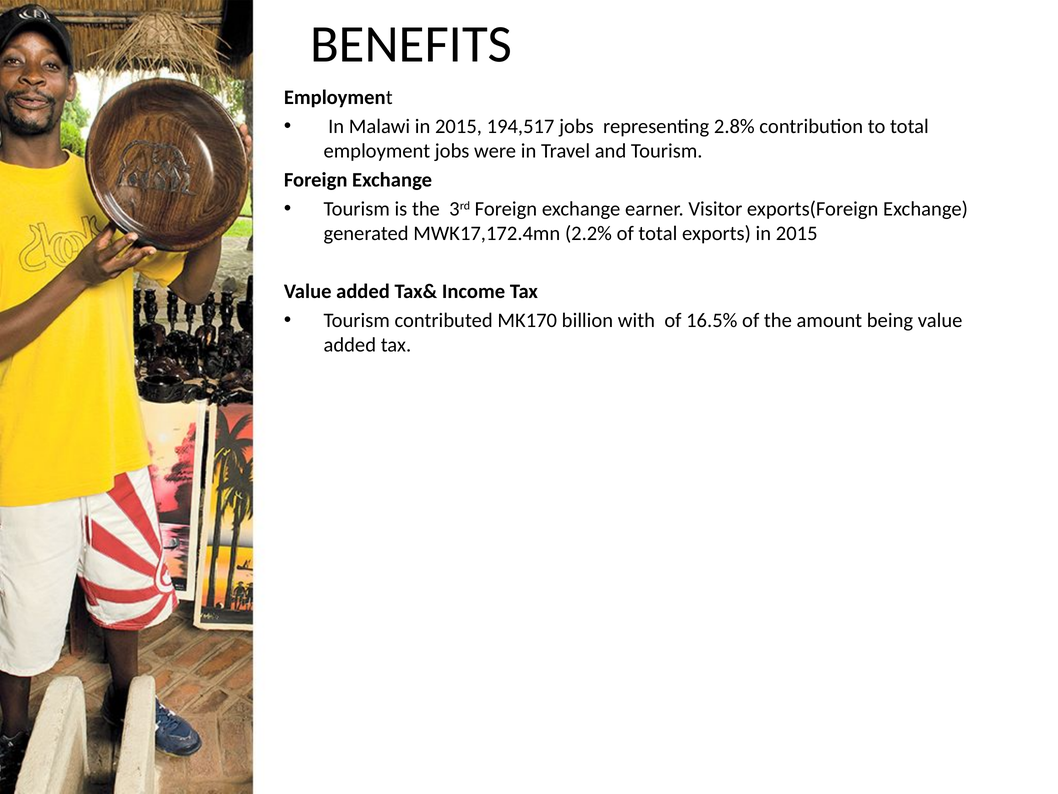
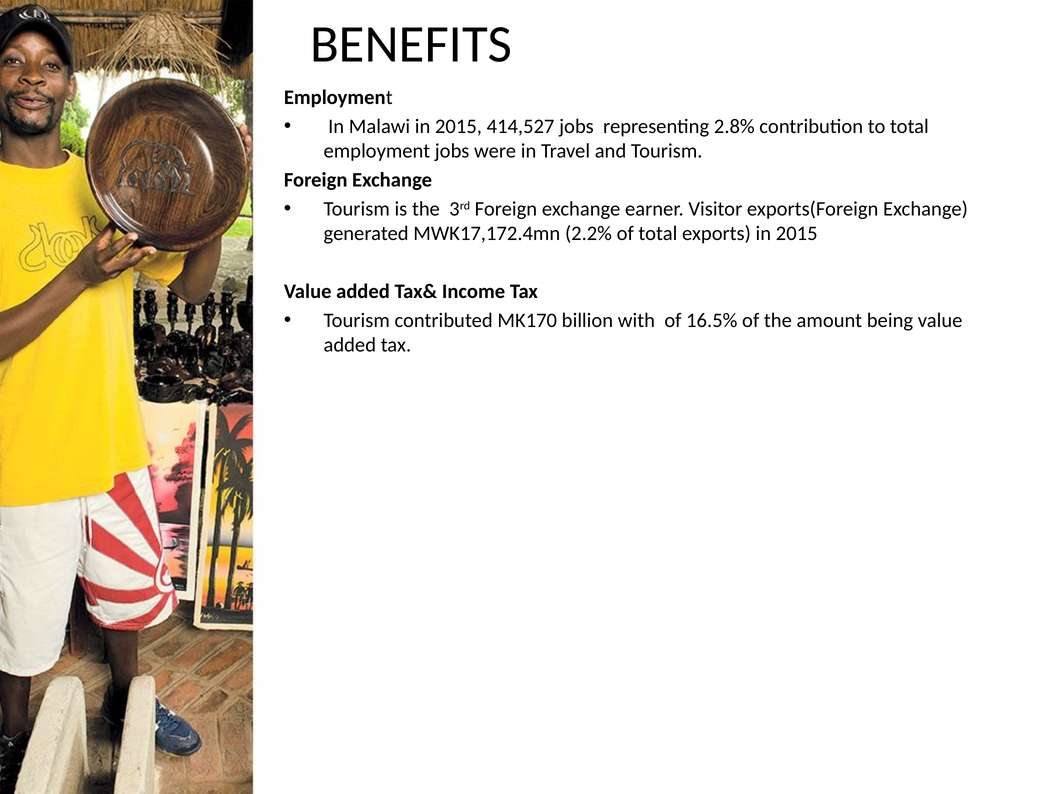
194,517: 194,517 -> 414,527 (521, 126)
